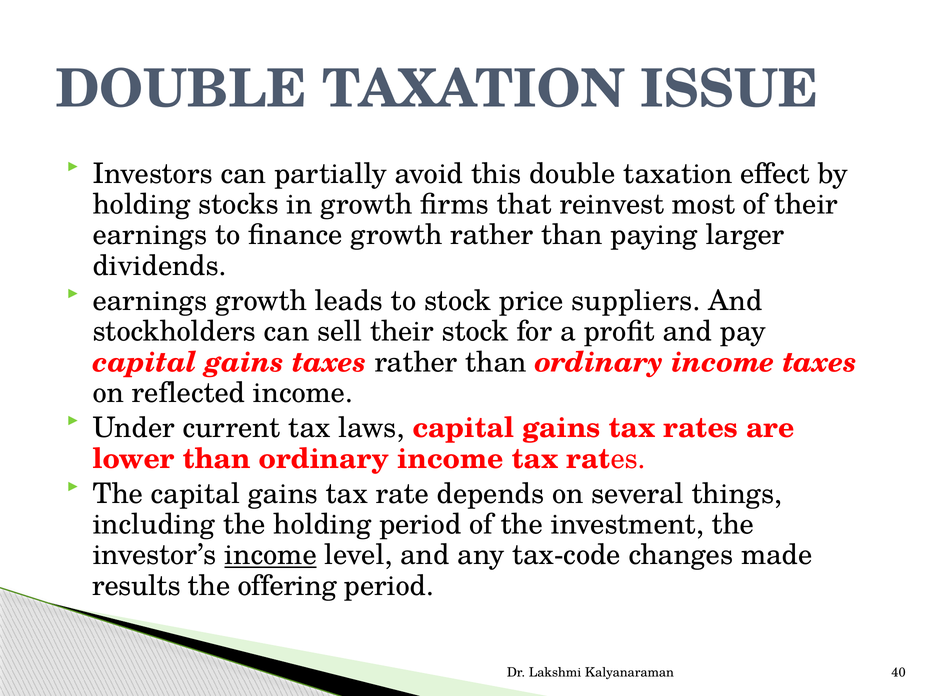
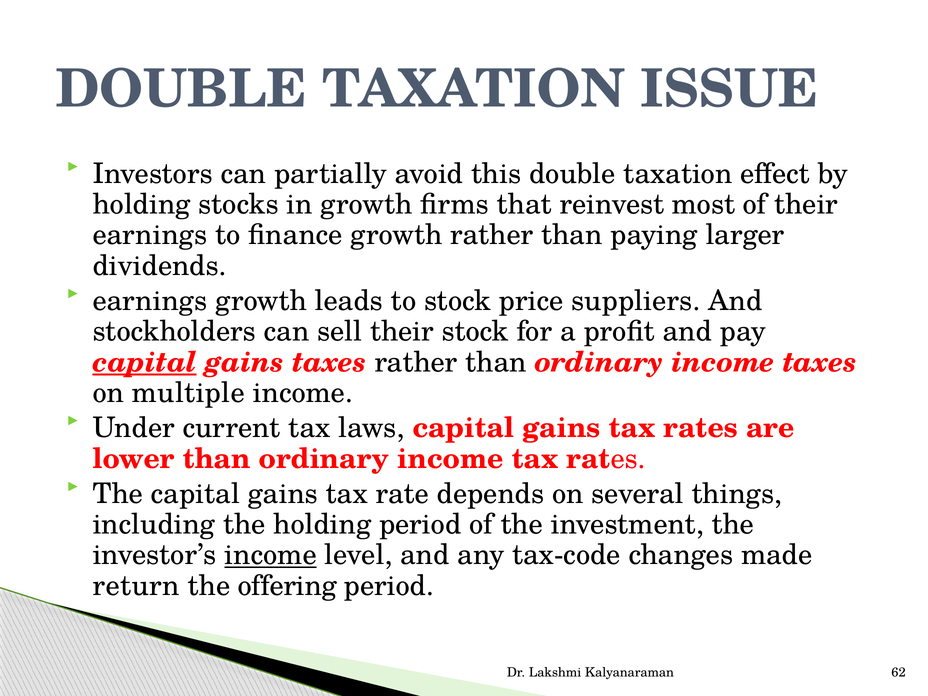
capital underline: none -> present (145, 362)
reflected: reflected -> multiple (188, 393)
results: results -> return (136, 586)
40: 40 -> 62 (899, 673)
